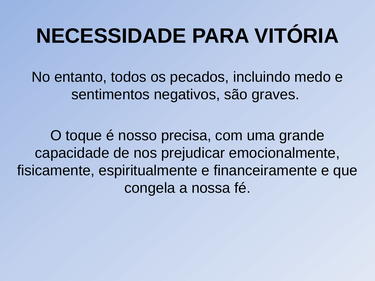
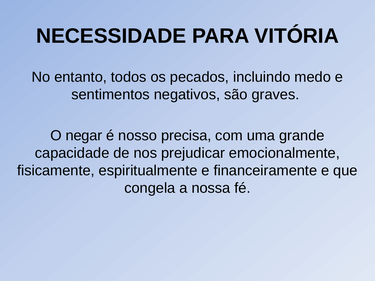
toque: toque -> negar (84, 136)
